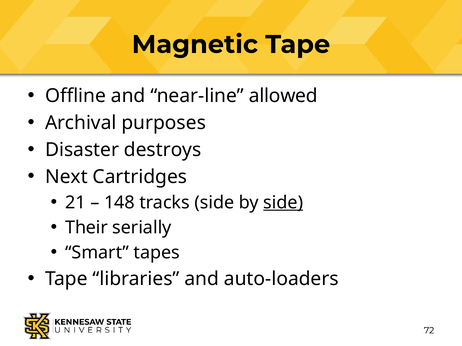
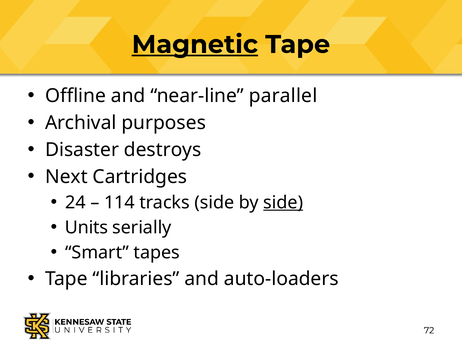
Magnetic underline: none -> present (195, 45)
allowed: allowed -> parallel (283, 96)
21: 21 -> 24 (76, 203)
148: 148 -> 114 (119, 203)
Their: Their -> Units (87, 228)
